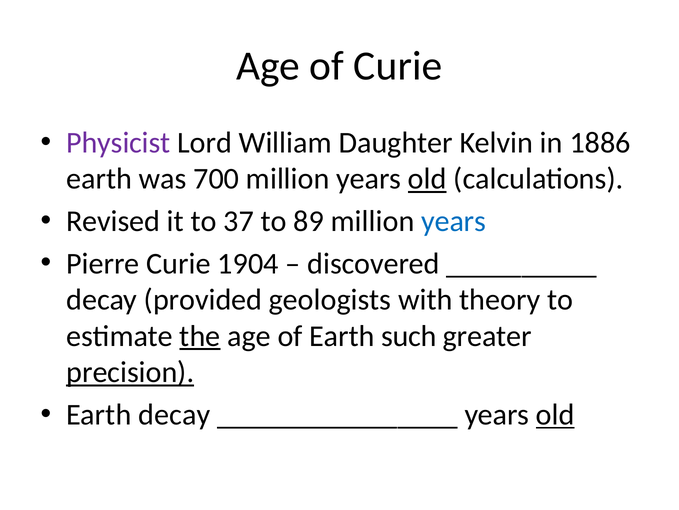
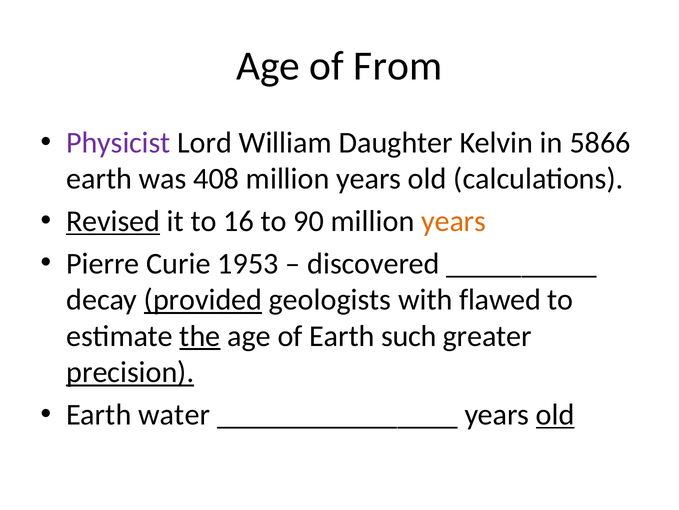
of Curie: Curie -> From (398, 66)
1886: 1886 -> 5866 (600, 142)
700: 700 -> 408 (216, 179)
old underline: present -> none (427, 179)
Revised underline: none -> present (113, 221)
37: 37 -> 16 (239, 221)
89: 89 -> 90 (309, 221)
years colour: blue -> orange (454, 221)
1904: 1904 -> 1953 (248, 263)
provided underline: none -> present (203, 299)
theory: theory -> flawed (500, 299)
Earth decay: decay -> water (174, 414)
